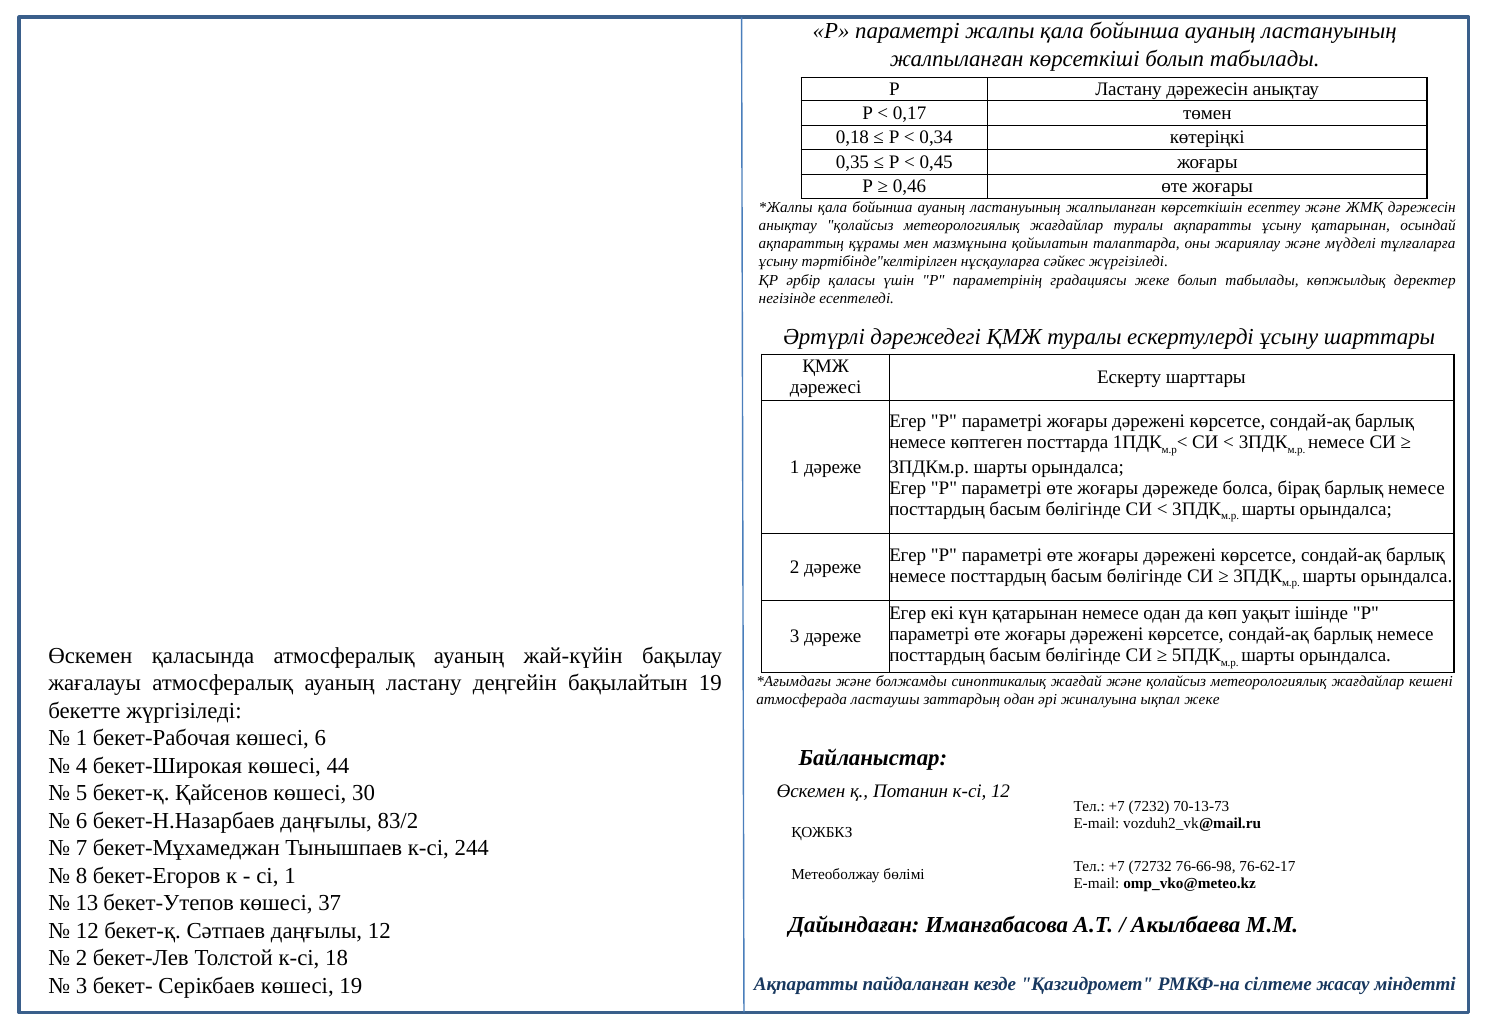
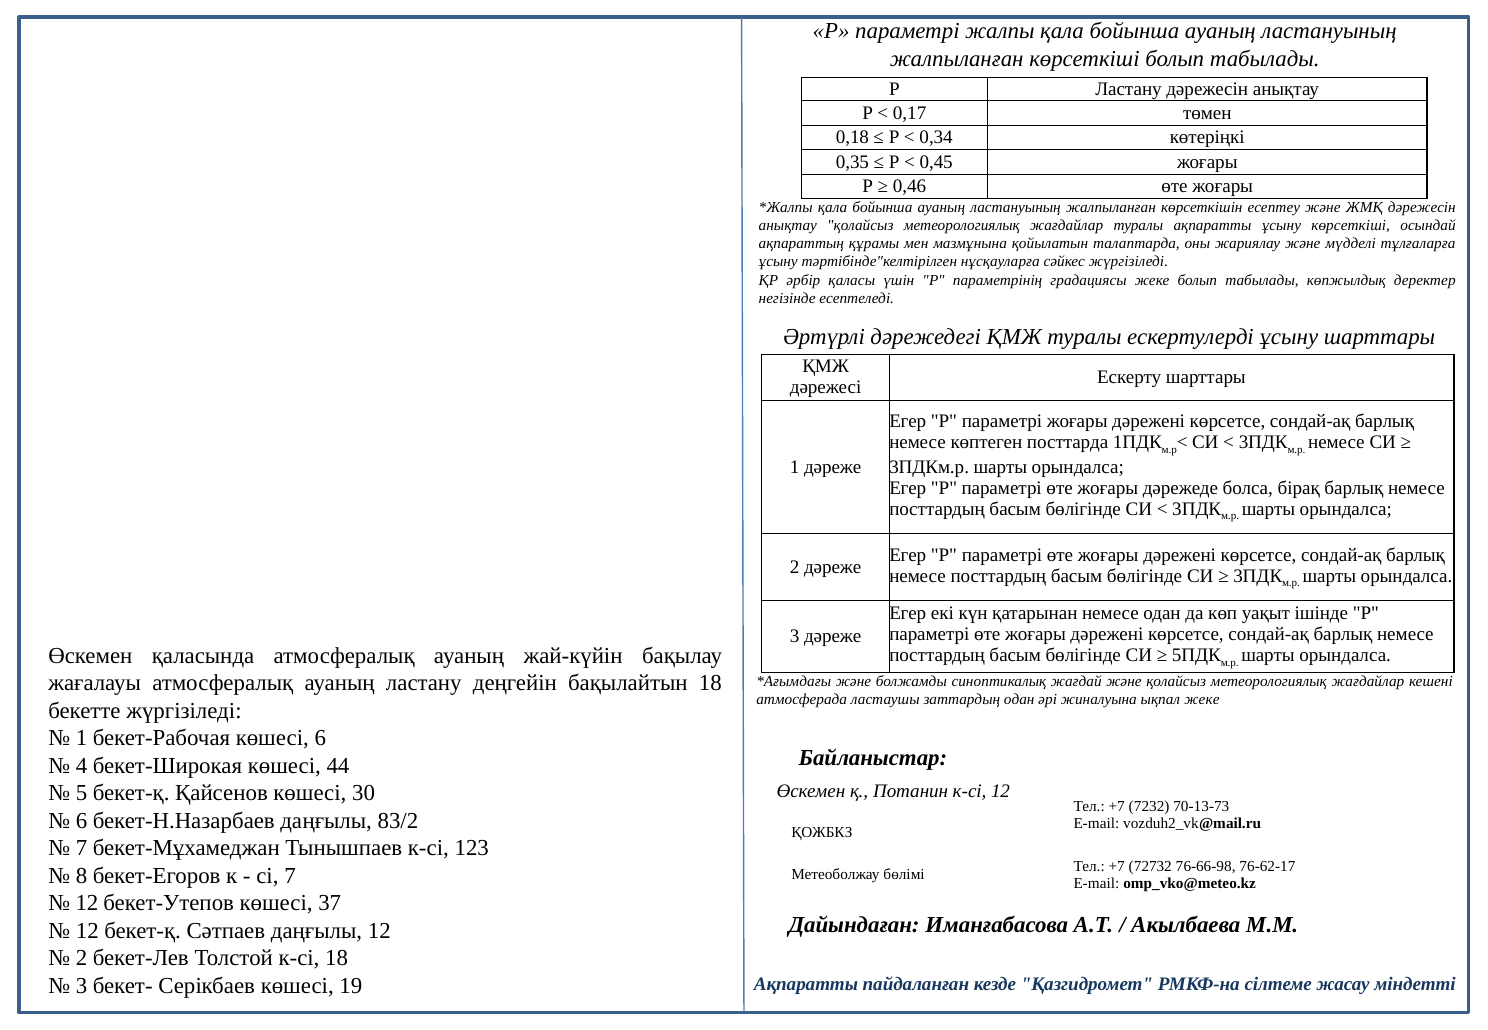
ұсыну қатарынан: қатарынан -> көрсеткіші (1351, 225)
бақылайтын 19: 19 -> 18 (710, 684)
244: 244 -> 123 (472, 848)
сі 1: 1 -> 7 (290, 876)
13: 13 -> 12 (87, 903)
